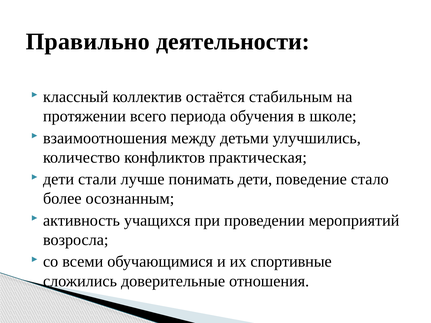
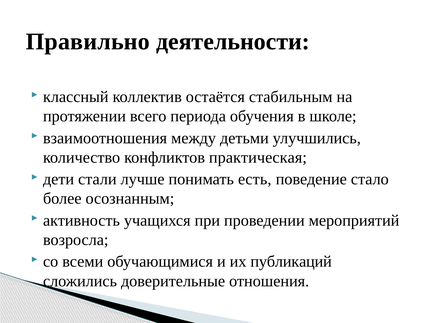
понимать дети: дети -> есть (255, 179)
спортивные: спортивные -> публикаций (291, 262)
